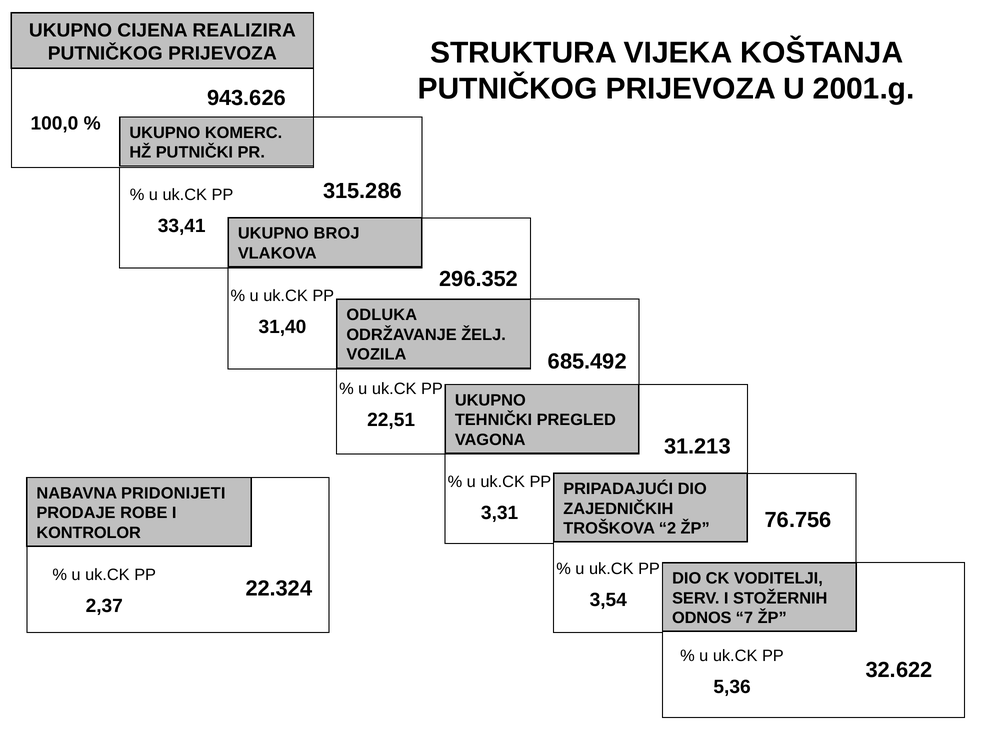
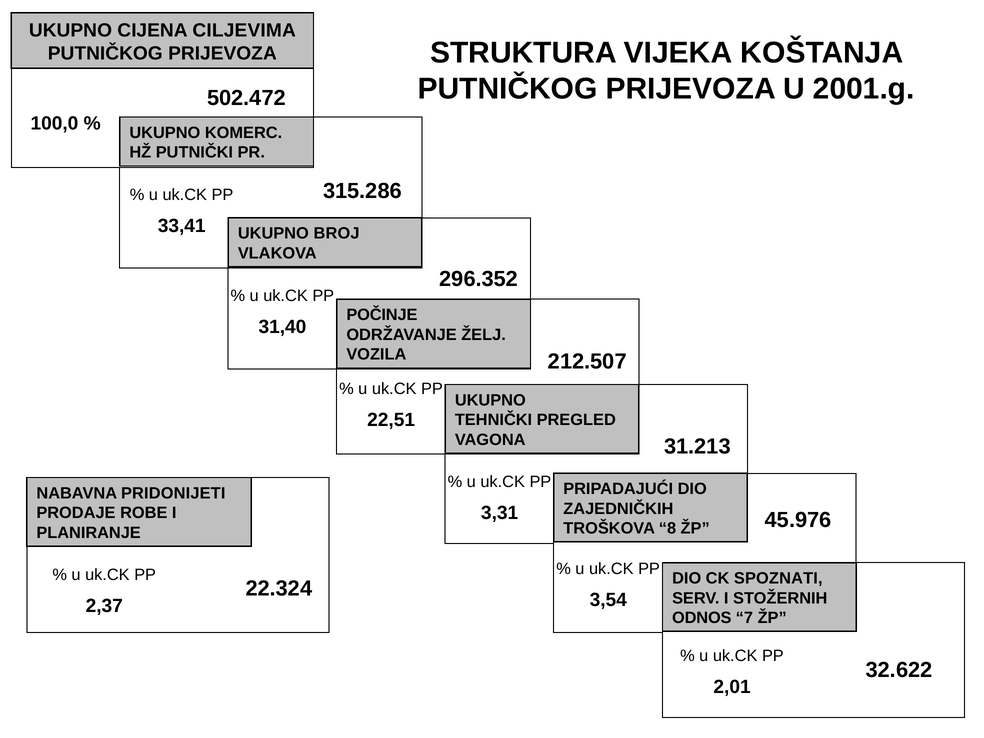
REALIZIRA: REALIZIRA -> CILJEVIMA (244, 30)
943.626: 943.626 -> 502.472 (247, 98)
ODLUKA: ODLUKA -> POČINJE (382, 315)
685.492: 685.492 -> 212.507 (587, 361)
76.756: 76.756 -> 45.976 (798, 520)
2: 2 -> 8 (667, 528)
KONTROLOR: KONTROLOR -> PLANIRANJE (89, 533)
VODITELJI: VODITELJI -> SPOZNATI (778, 579)
5,36: 5,36 -> 2,01 (732, 687)
